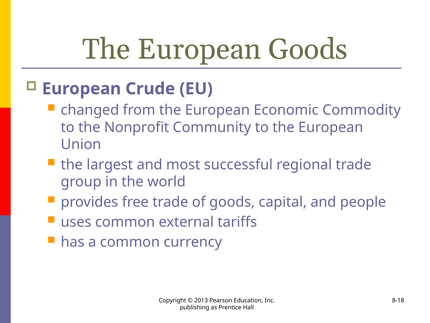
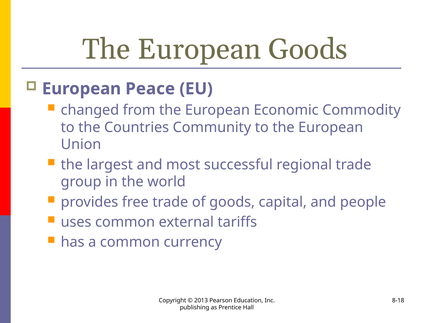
Crude: Crude -> Peace (150, 89)
Nonprofit: Nonprofit -> Countries (137, 127)
